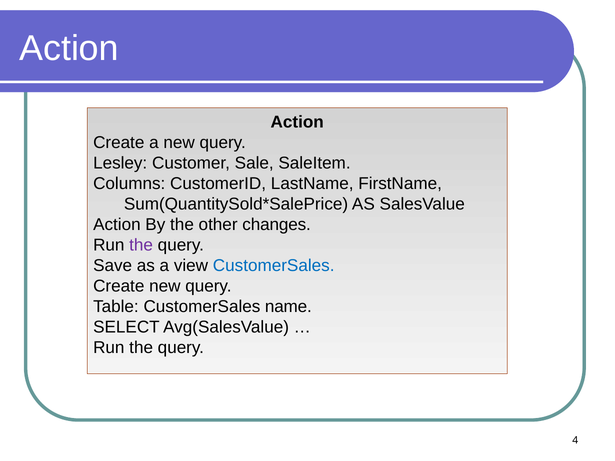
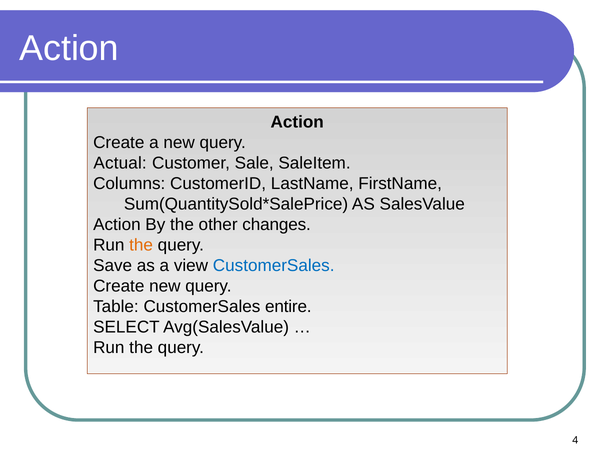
Lesley: Lesley -> Actual (120, 163)
the colour: purple -> orange (141, 245)
name: name -> entire (288, 307)
